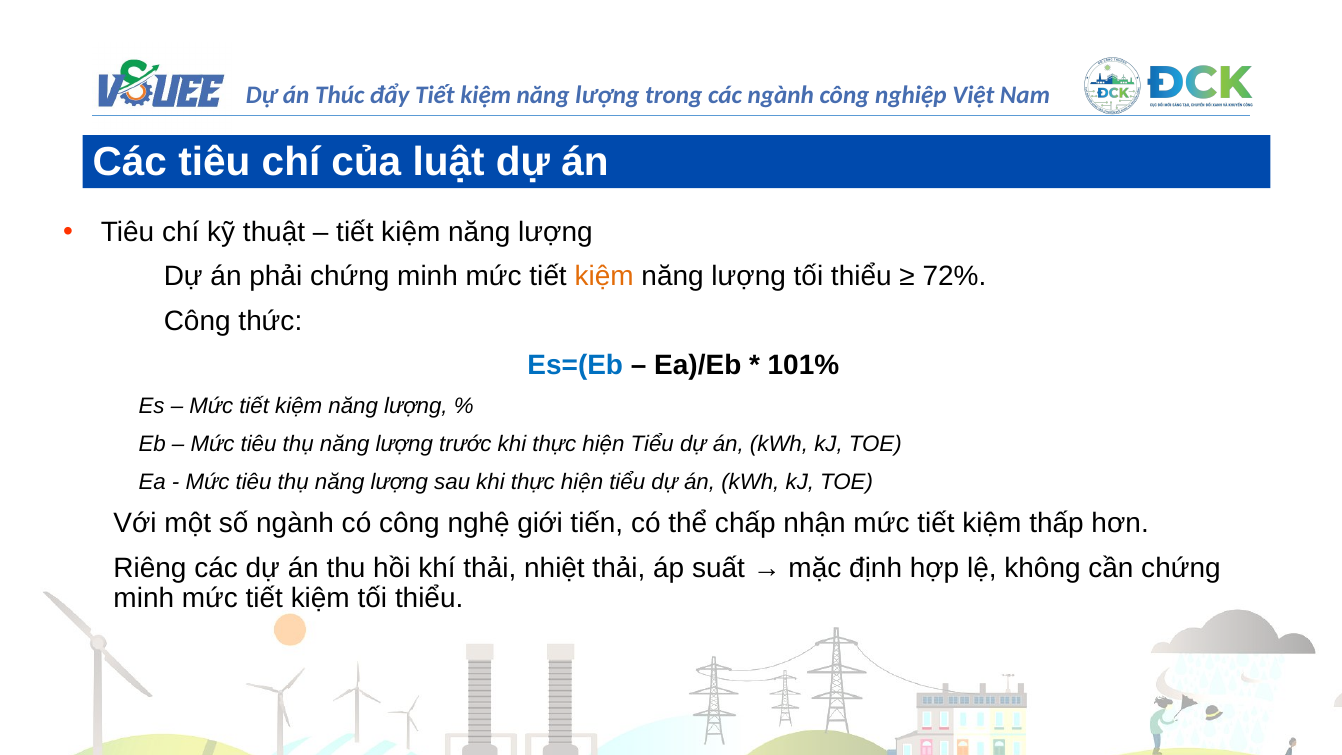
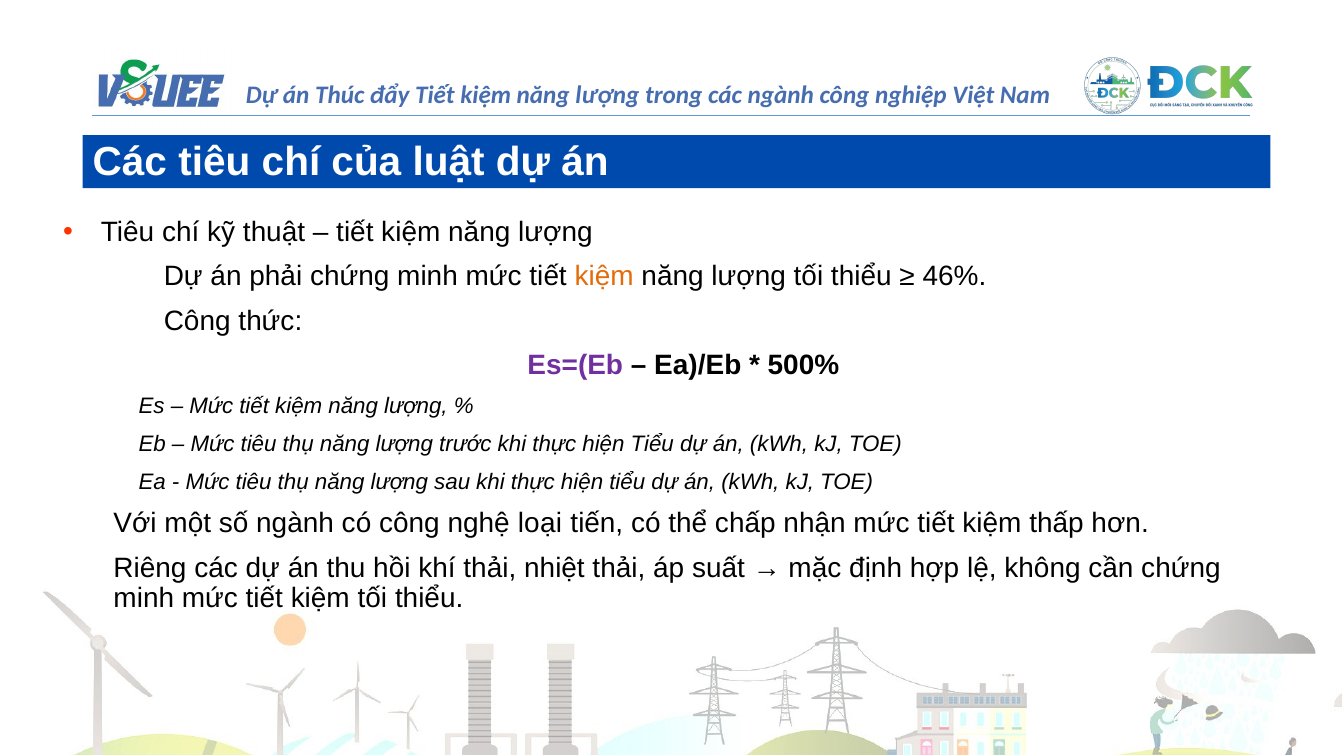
72%: 72% -> 46% (954, 277)
Es=(Eb colour: blue -> purple (575, 365)
101%: 101% -> 500% (803, 365)
giới: giới -> loại (540, 524)
